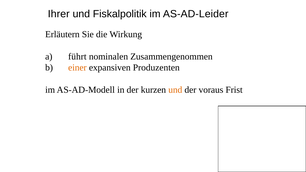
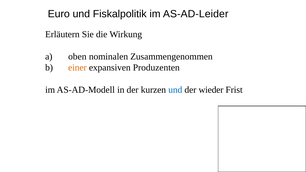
Ihrer: Ihrer -> Euro (59, 14)
führt: führt -> oben (77, 56)
und colour: orange -> blue (175, 90)
voraus: voraus -> wieder (211, 90)
